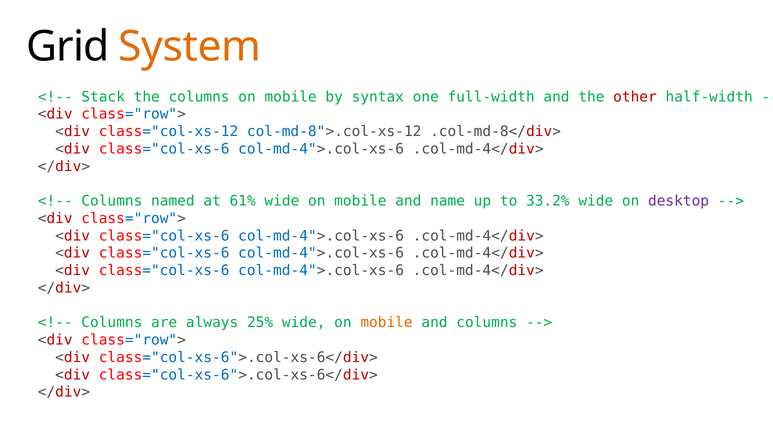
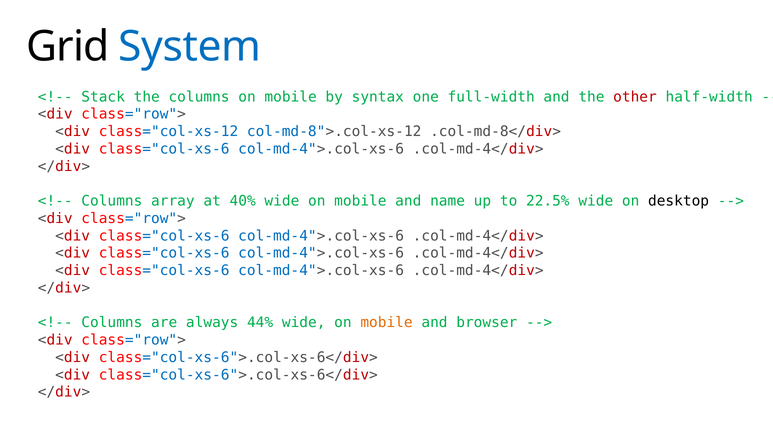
System colour: orange -> blue (190, 47)
named: named -> array (173, 201)
61%: 61% -> 40% (243, 201)
33.2%: 33.2% -> 22.5% (548, 201)
desktop colour: purple -> black (679, 201)
25%: 25% -> 44% (260, 322)
and columns: columns -> browser (487, 322)
